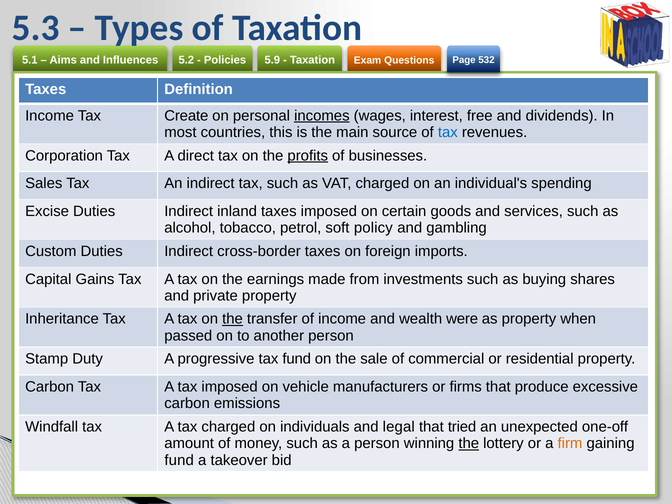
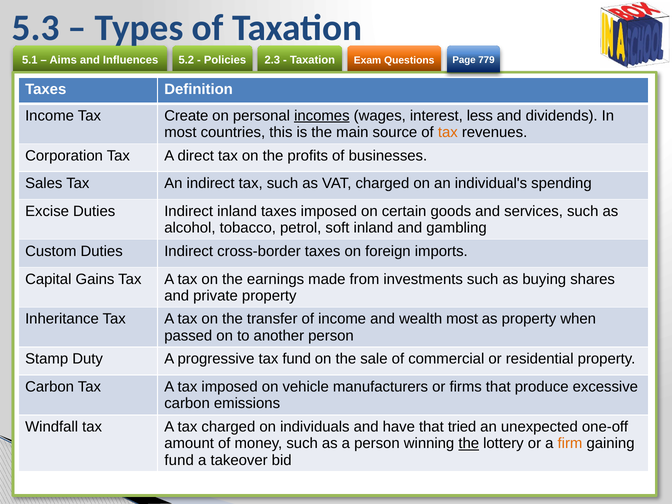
5.9: 5.9 -> 2.3 (272, 60)
532: 532 -> 779 (486, 60)
free: free -> less (480, 116)
tax colour: blue -> orange (448, 132)
profits underline: present -> none (308, 156)
soft policy: policy -> inland (373, 228)
the underline: present -> none (233, 319)
wealth were: were -> most (462, 319)
legal: legal -> have (399, 427)
